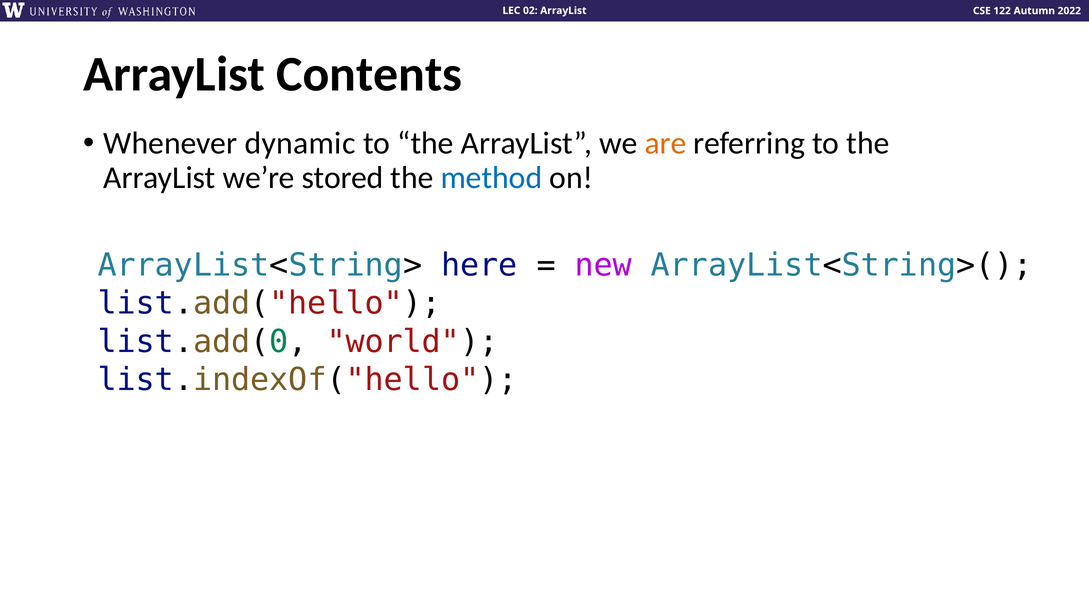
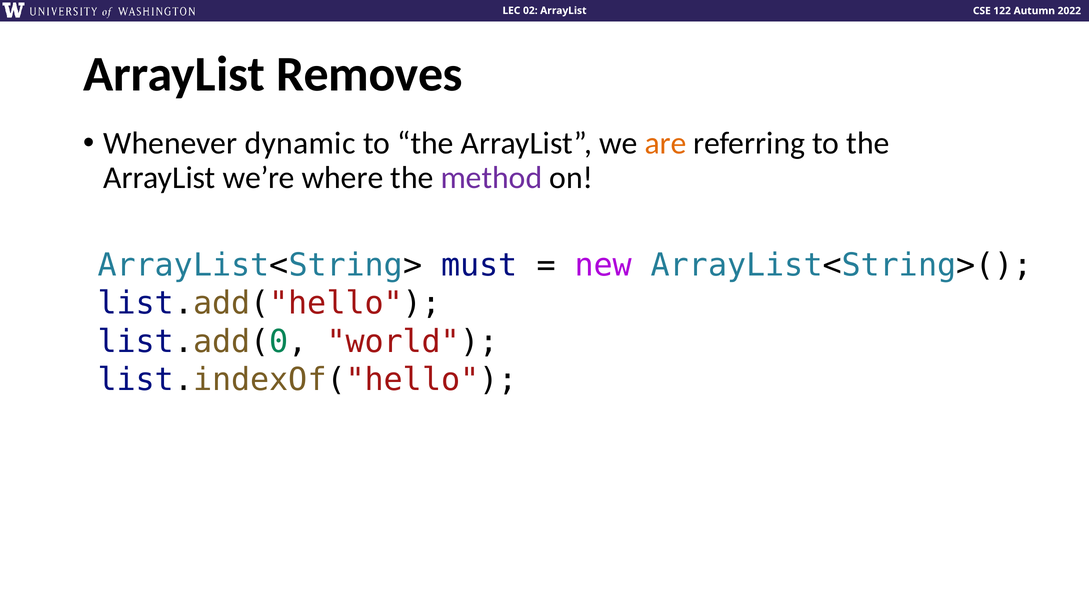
Contents: Contents -> Removes (369, 75)
stored: stored -> where (343, 178)
method colour: blue -> purple (491, 178)
here: here -> must (479, 266)
